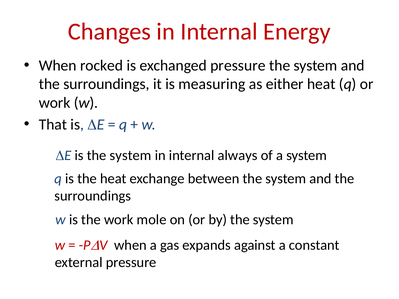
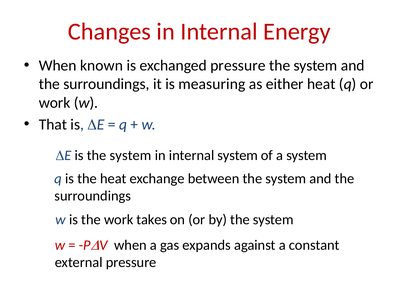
rocked: rocked -> known (102, 66)
internal always: always -> system (238, 156)
mole: mole -> takes (152, 220)
